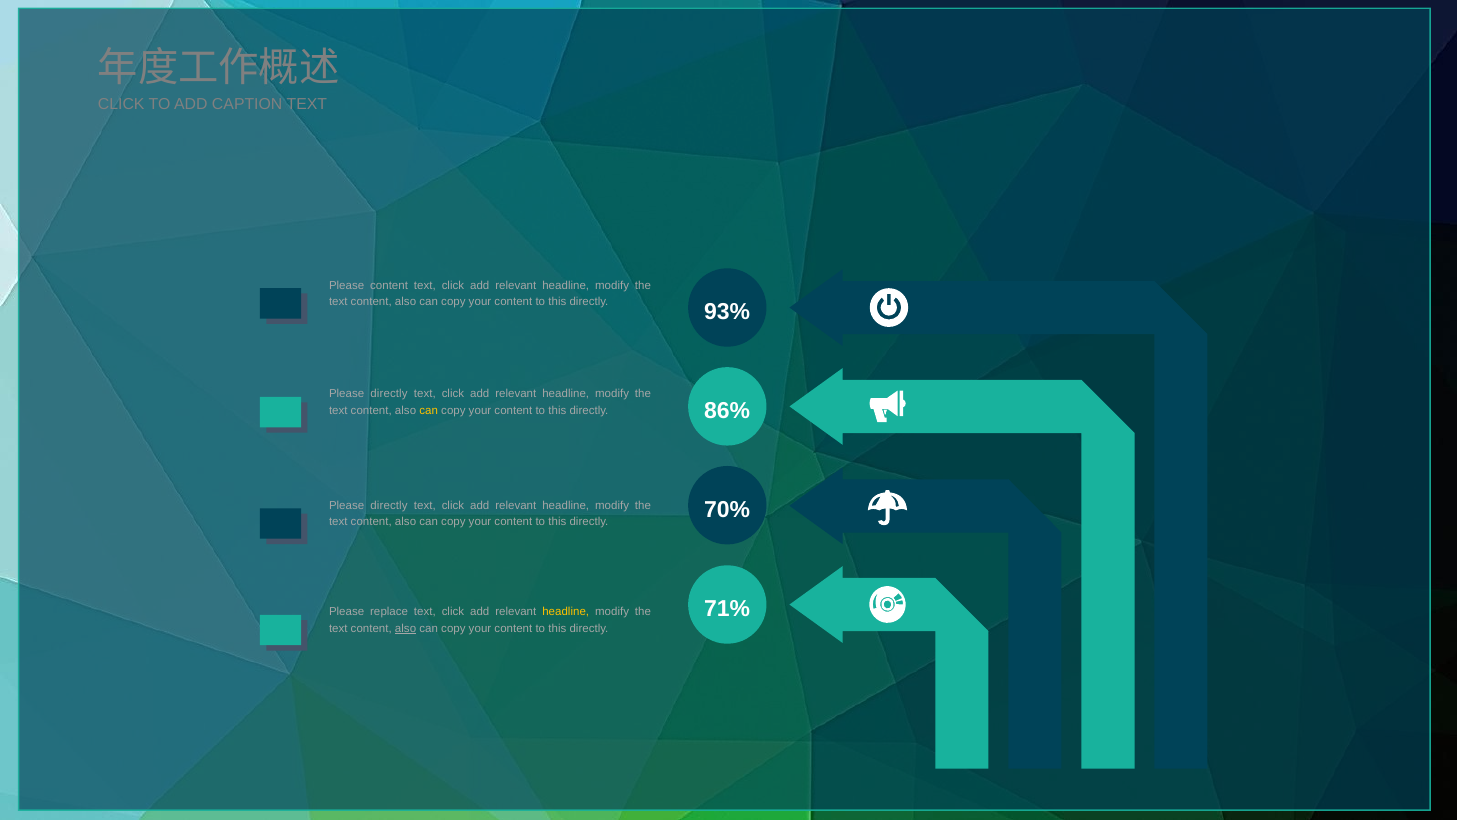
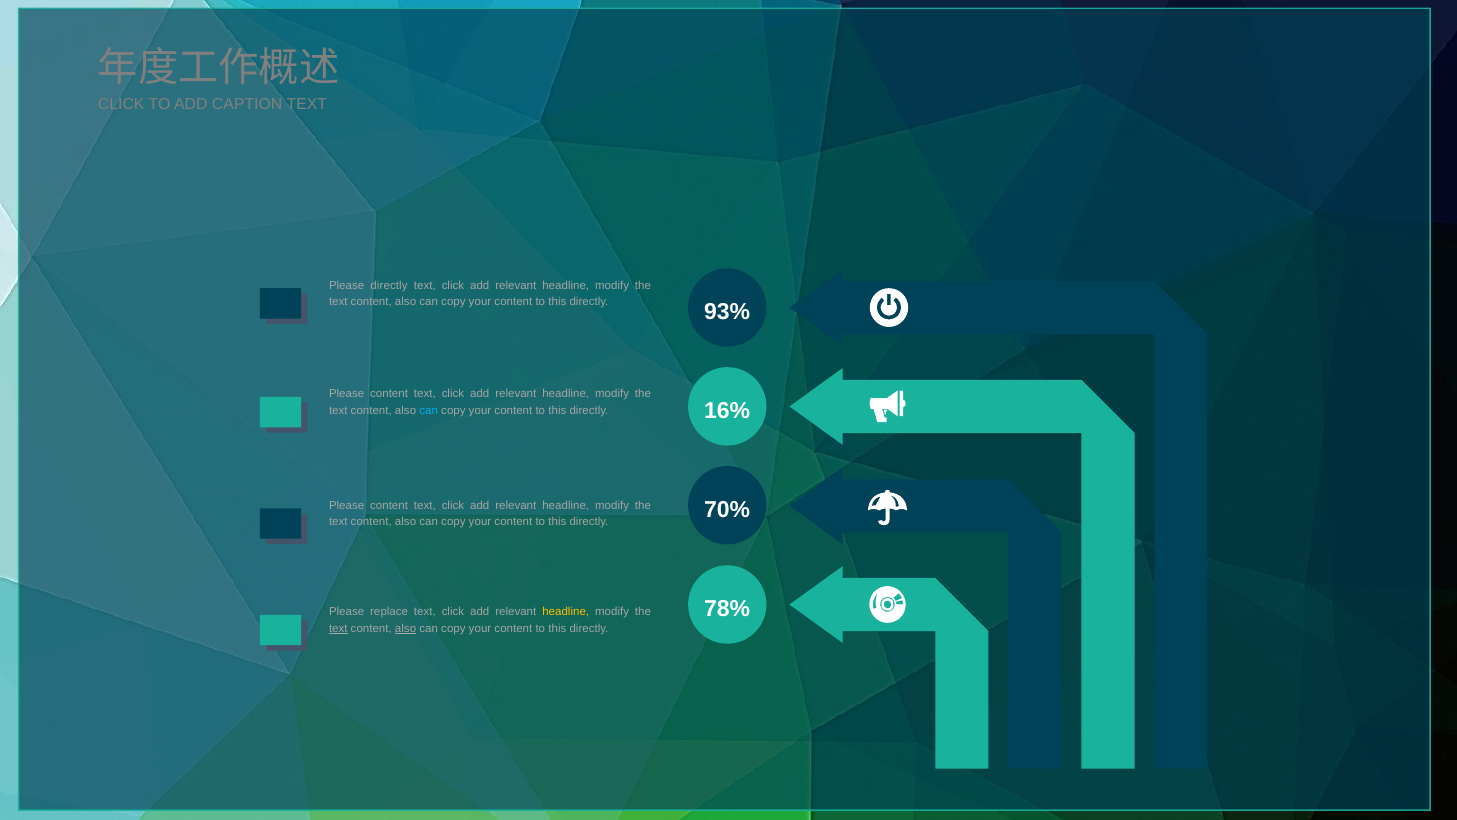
Please content: content -> directly (389, 285)
directly: directly -> content (389, 394)
86%: 86% -> 16% (727, 410)
can colour: yellow -> light blue (429, 410)
directly: directly -> content (389, 505)
71%: 71% -> 78% (727, 608)
text underline: none -> present (338, 628)
